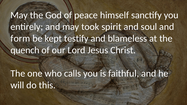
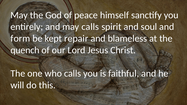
may took: took -> calls (90, 27)
testify: testify -> repair (76, 38)
